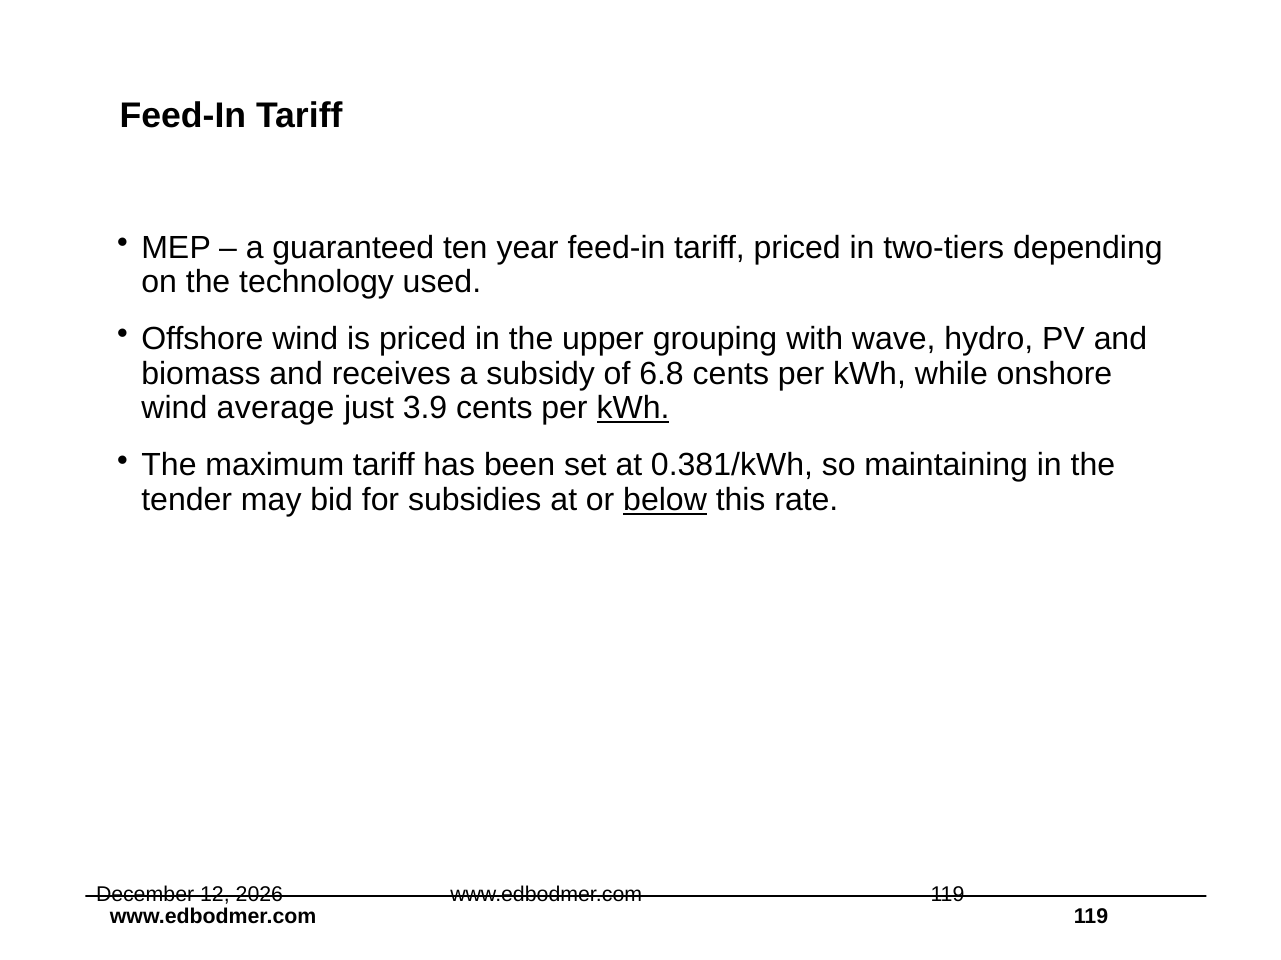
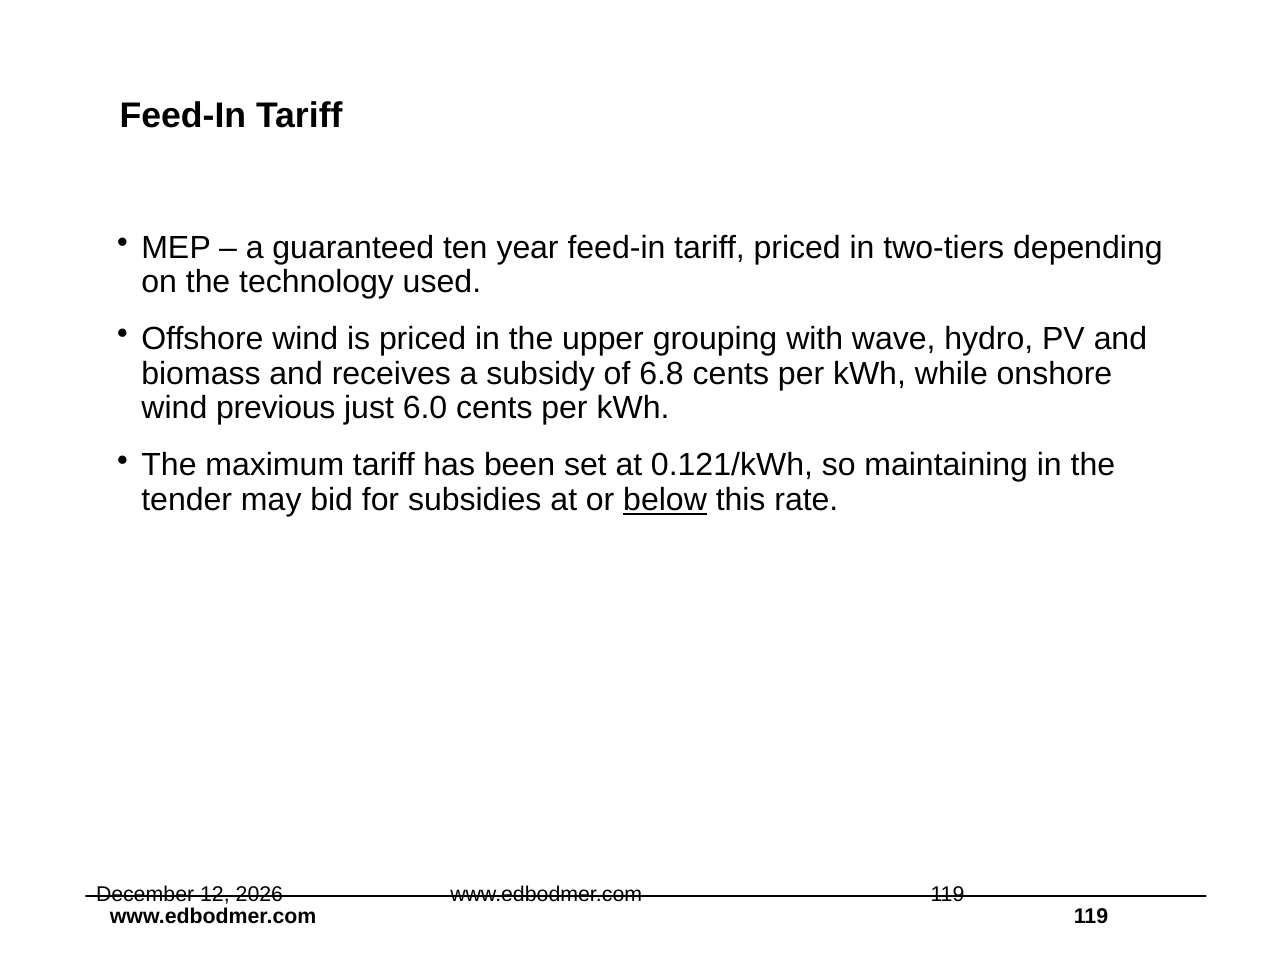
average: average -> previous (276, 409)
3.9: 3.9 -> 6.0 (425, 409)
kWh underline: present -> none (633, 409)
0.381/kWh: 0.381/kWh -> 0.121/kWh (732, 466)
